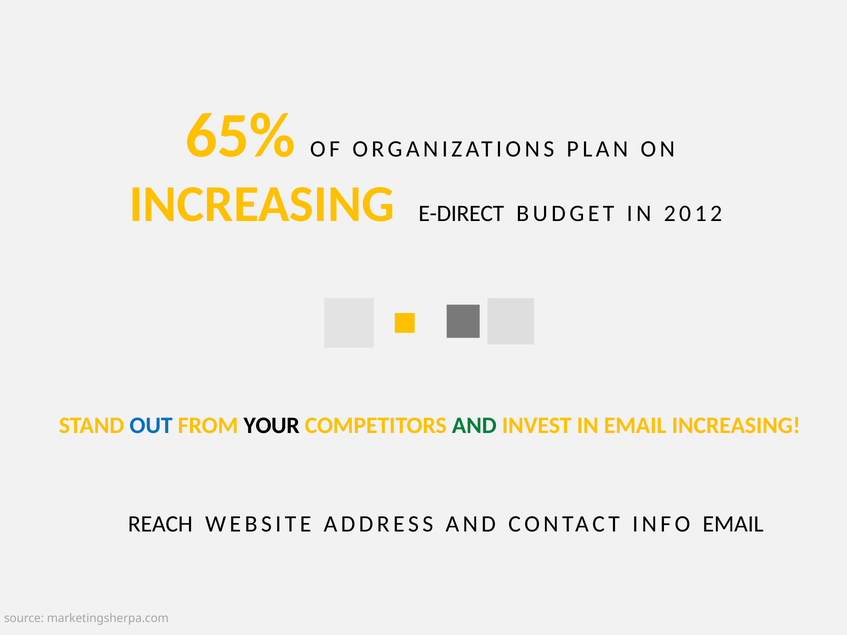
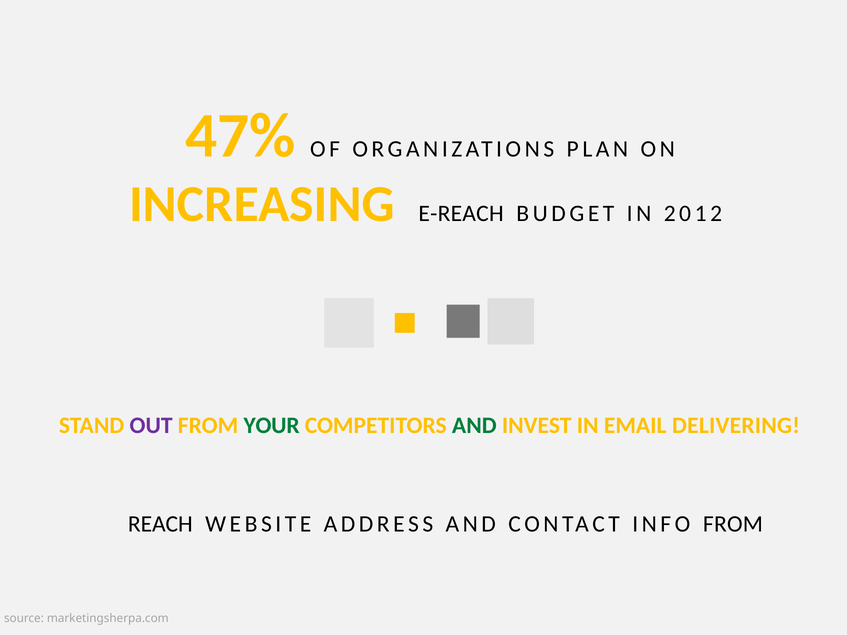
65%: 65% -> 47% (240, 136)
E-DIRECT: E-DIRECT -> E-REACH (461, 214)
OUT colour: blue -> purple (151, 426)
YOUR colour: black -> green (272, 426)
EMAIL INCREASING: INCREASING -> DELIVERING (736, 426)
INFO EMAIL: EMAIL -> FROM (733, 524)
